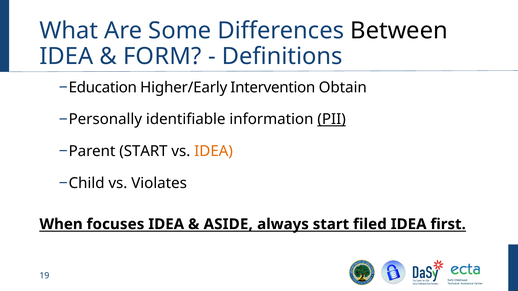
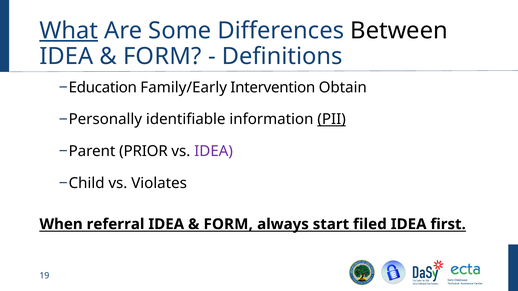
What underline: none -> present (69, 31)
Higher/Early: Higher/Early -> Family/Early (184, 88)
START: START -> PRIOR (143, 151)
IDEA colour: orange -> purple (214, 151)
focuses: focuses -> referral (115, 224)
ASIDE: ASIDE -> FORM (228, 224)
